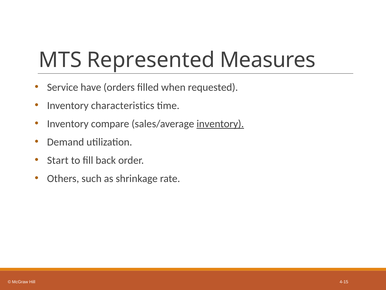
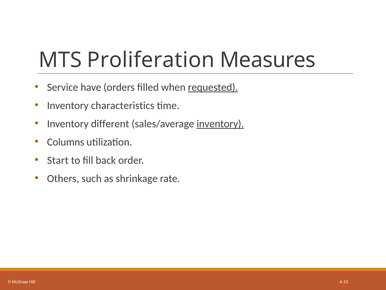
Represented: Represented -> Proliferation (151, 60)
requested underline: none -> present (213, 87)
compare: compare -> different (110, 124)
Demand: Demand -> Columns (66, 142)
